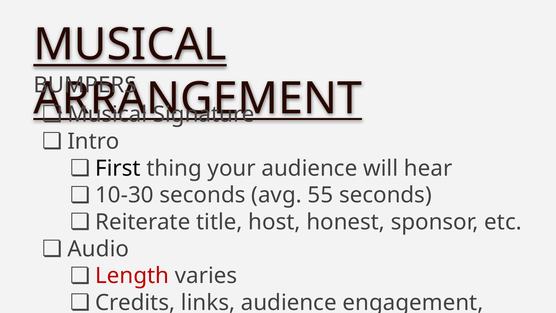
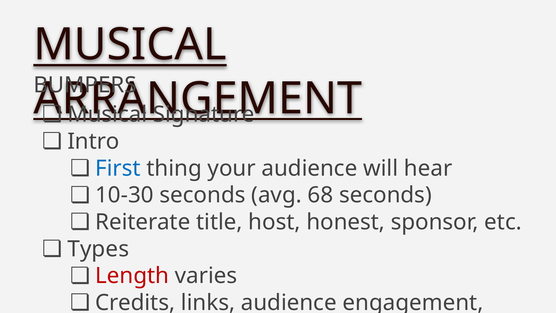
First colour: black -> blue (118, 168)
55: 55 -> 68 (320, 195)
Audio: Audio -> Types (98, 249)
